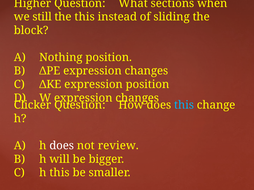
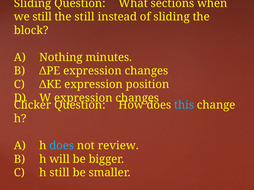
Higher: Higher -> Sliding (33, 3)
the this: this -> still (85, 17)
Nothing position: position -> minutes (109, 58)
does colour: white -> light blue (62, 146)
h this: this -> still (60, 173)
